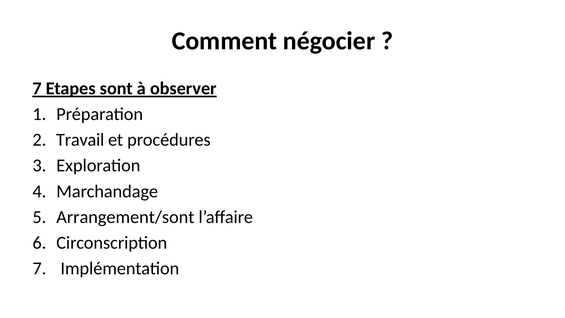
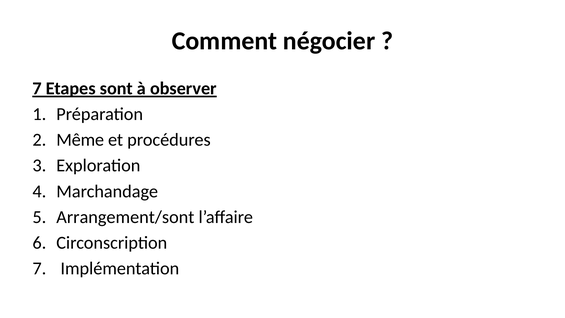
Travail: Travail -> Même (80, 140)
